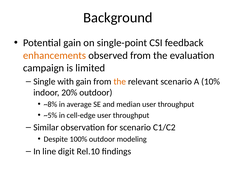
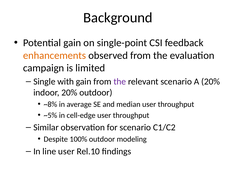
the colour: orange -> purple (120, 82)
A 10%: 10% -> 20% (211, 82)
line digit: digit -> user (66, 151)
